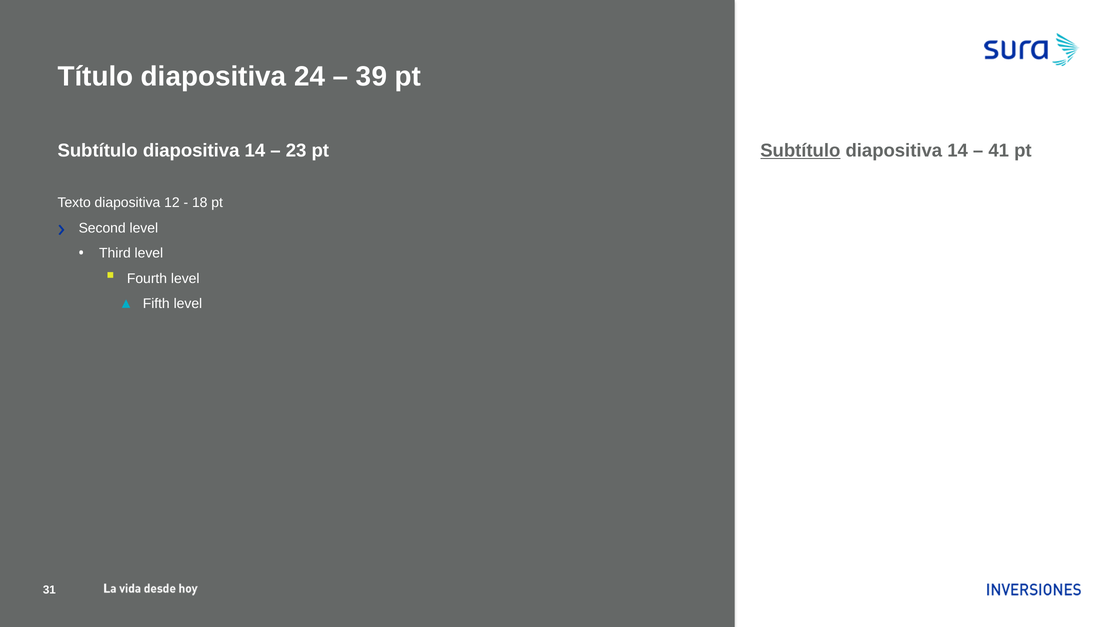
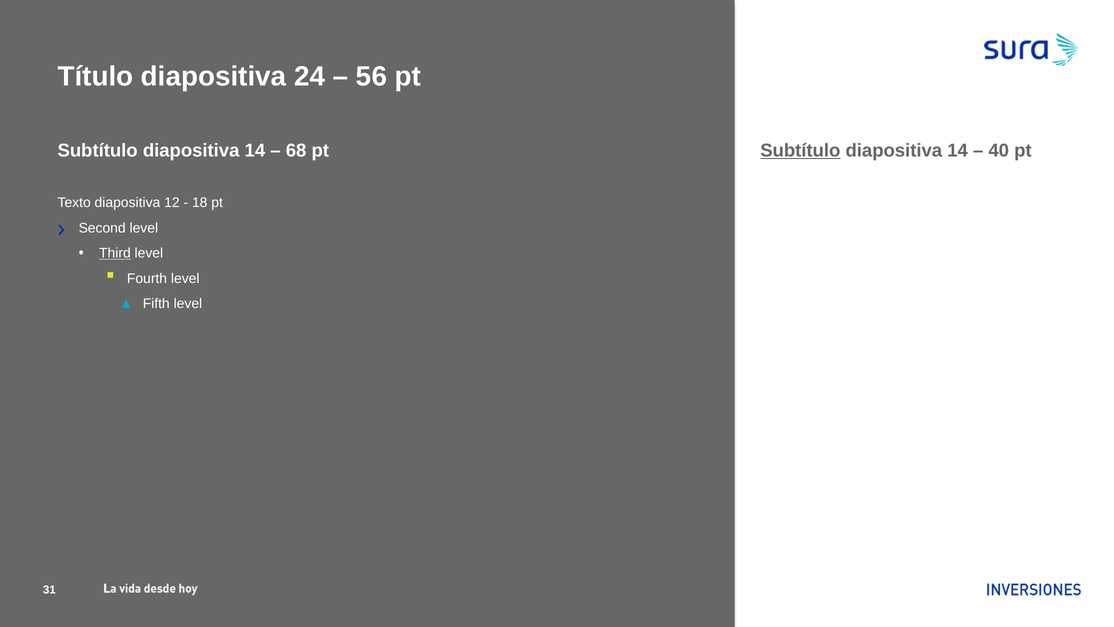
39: 39 -> 56 (372, 76)
23: 23 -> 68 (296, 151)
41: 41 -> 40 (999, 151)
Third underline: none -> present (115, 253)
